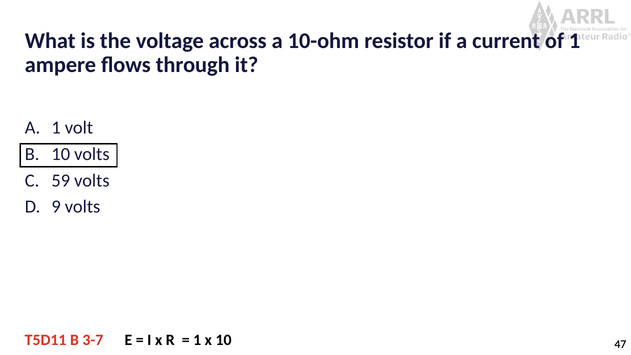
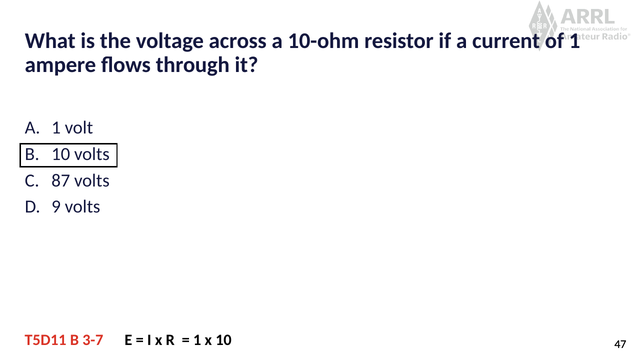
59: 59 -> 87 (61, 180)
